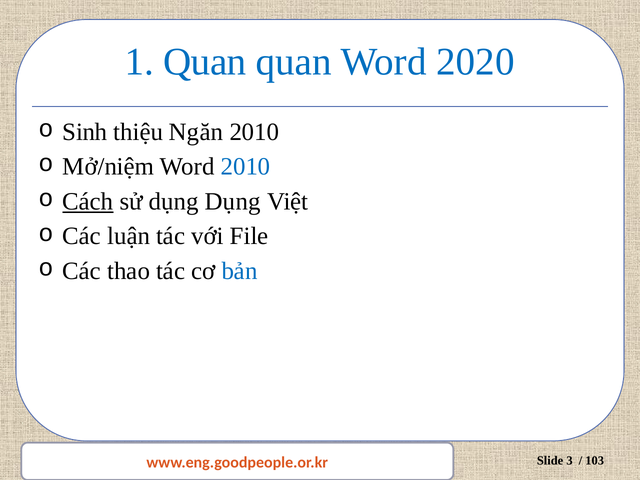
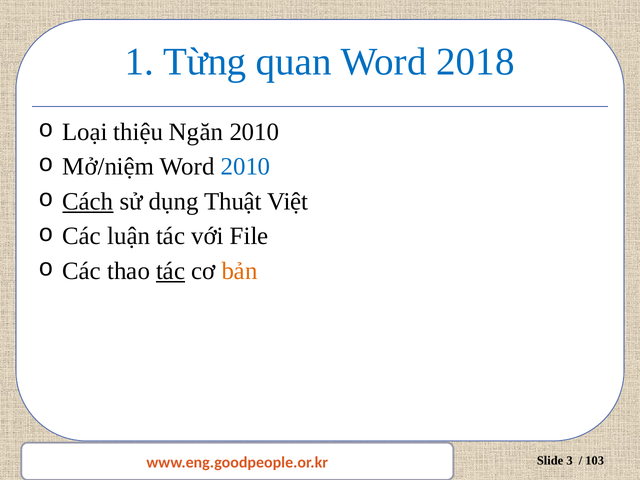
1 Quan: Quan -> Từng (205, 62)
2020: 2020 -> 2018 (475, 62)
Sinh: Sinh -> Loại (85, 132)
dụng Dụng: Dụng -> Thuật (233, 201)
tác underline: none -> present (171, 271)
bản colour: blue -> orange (240, 271)
